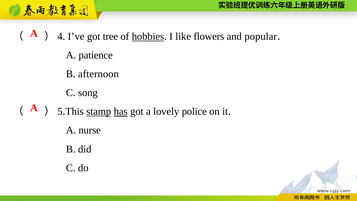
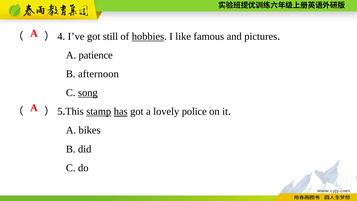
tree: tree -> still (110, 36)
flowers: flowers -> famous (209, 36)
popular: popular -> pictures (261, 36)
song underline: none -> present (88, 93)
nurse: nurse -> bikes (90, 130)
